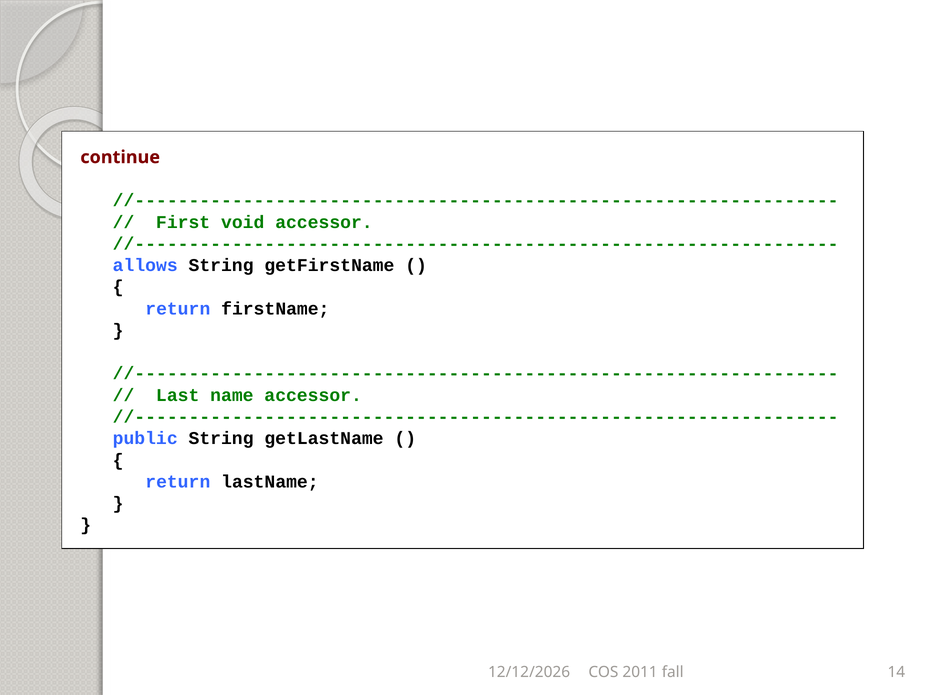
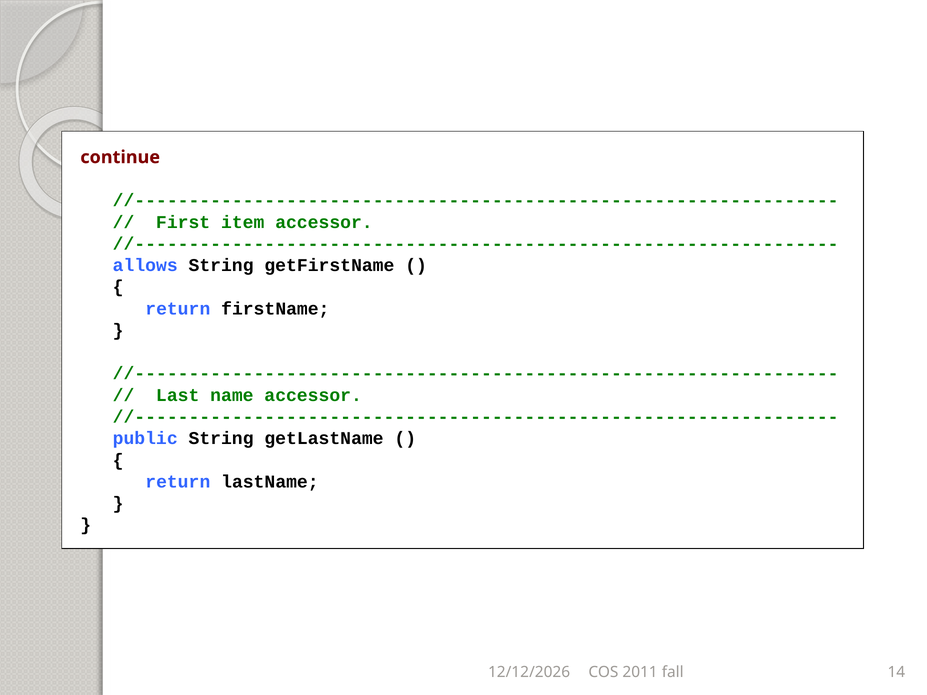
void: void -> item (243, 222)
